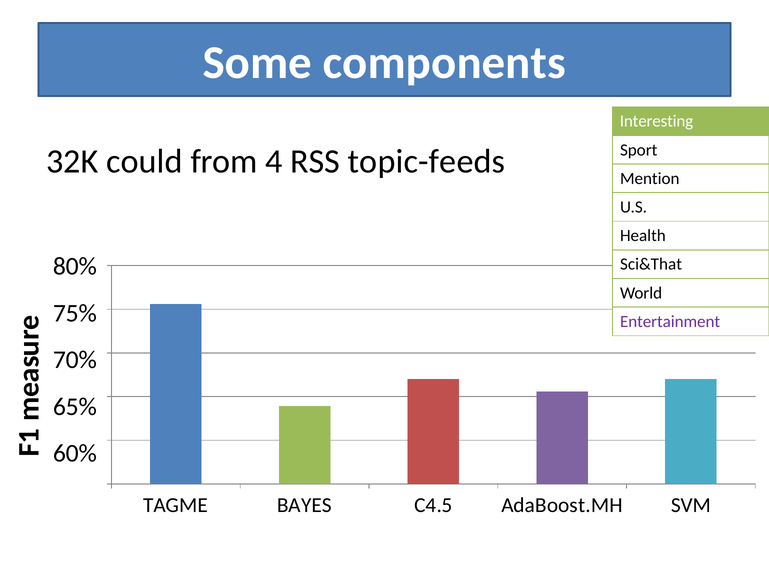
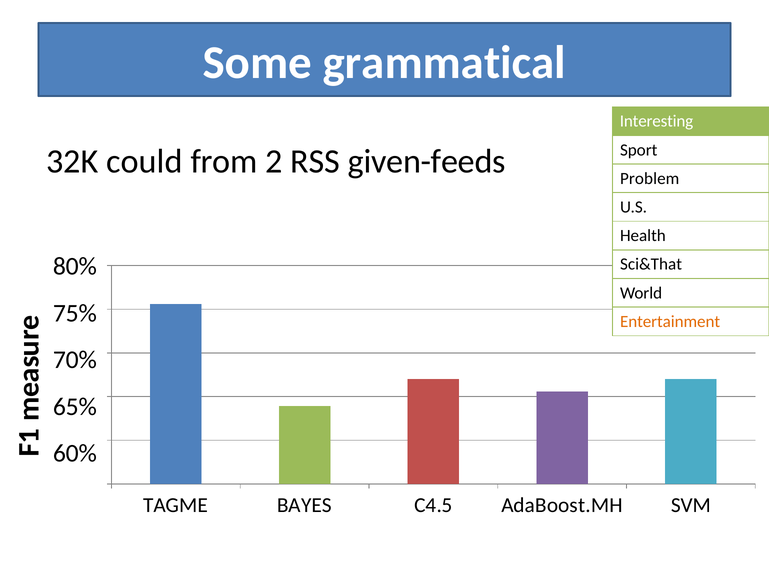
components: components -> grammatical (444, 63)
4: 4 -> 2 (274, 161)
topic-feeds: topic-feeds -> given-feeds (427, 161)
Mention: Mention -> Problem (650, 178)
Entertainment colour: purple -> orange (670, 321)
